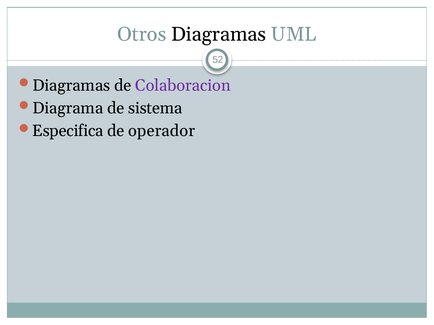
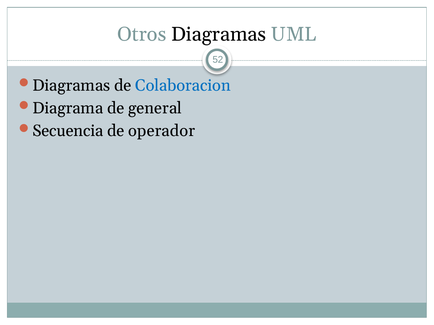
Colaboracion colour: purple -> blue (183, 86)
sistema: sistema -> general (155, 108)
Especifica: Especifica -> Secuencia (68, 131)
